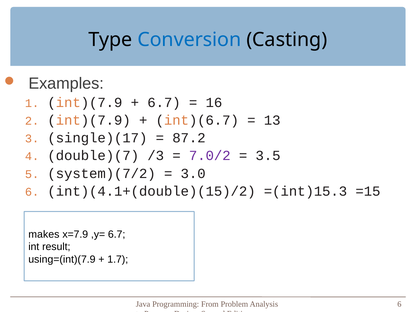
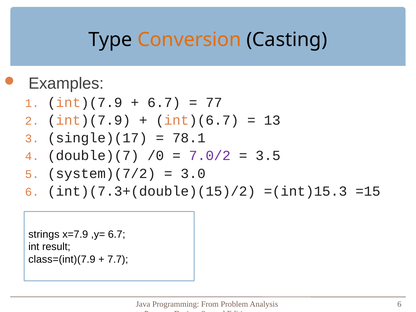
Conversion colour: blue -> orange (189, 40)
16: 16 -> 77 (214, 103)
87.2: 87.2 -> 78.1 (189, 138)
/3: /3 -> /0 (156, 156)
int)(4.1+(double)(15)/2: int)(4.1+(double)(15)/2 -> int)(7.3+(double)(15)/2 (152, 191)
makes: makes -> strings (44, 234)
using=(int)(7.9: using=(int)(7.9 -> class=(int)(7.9 (62, 259)
1.7: 1.7 -> 7.7 (118, 259)
